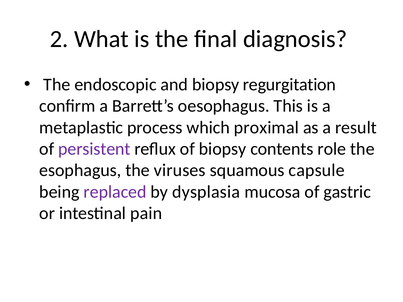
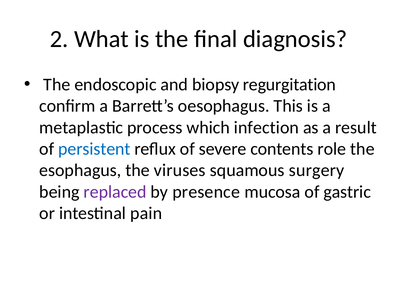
proximal: proximal -> infection (266, 128)
persistent colour: purple -> blue (94, 149)
of biopsy: biopsy -> severe (223, 149)
capsule: capsule -> surgery (317, 171)
dysplasia: dysplasia -> presence (206, 192)
